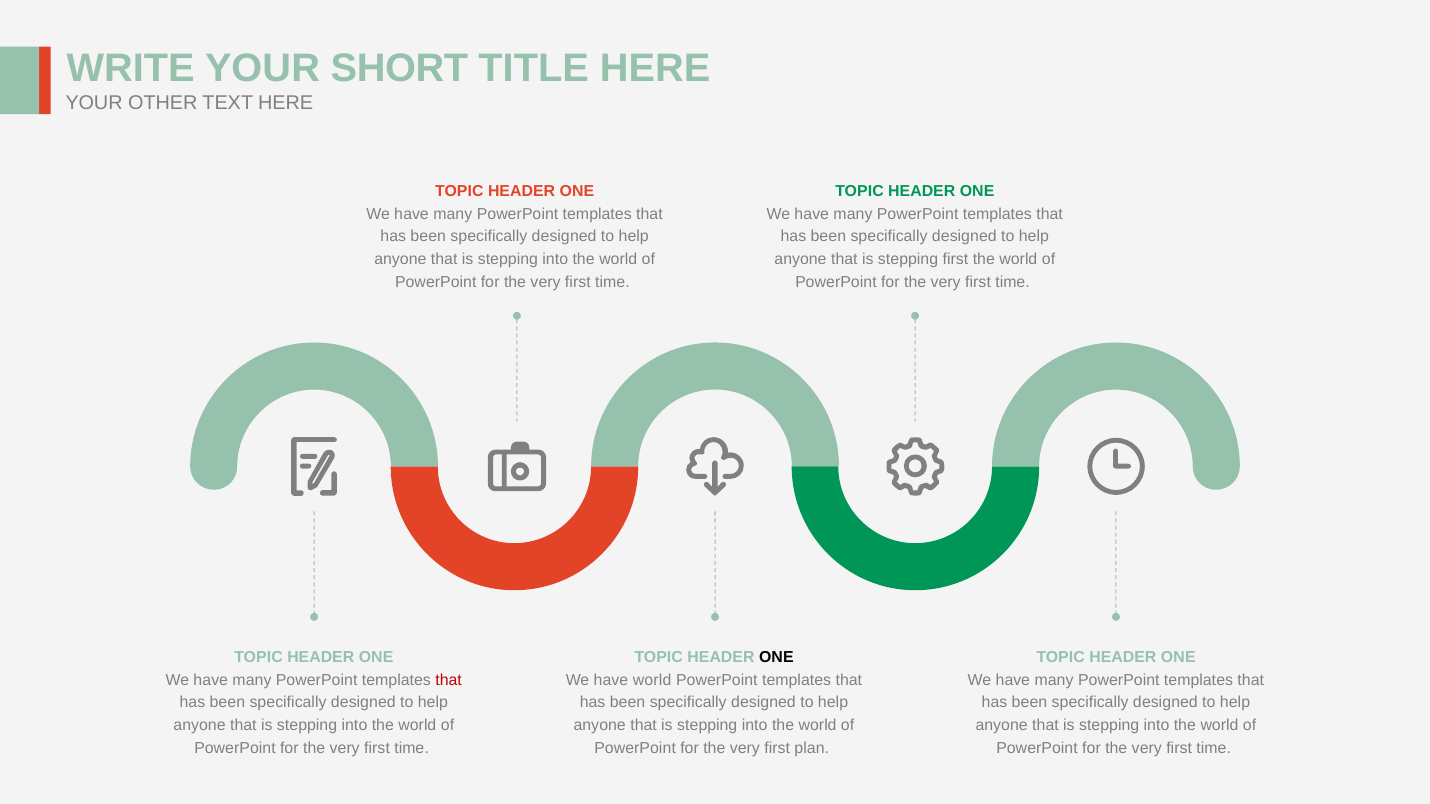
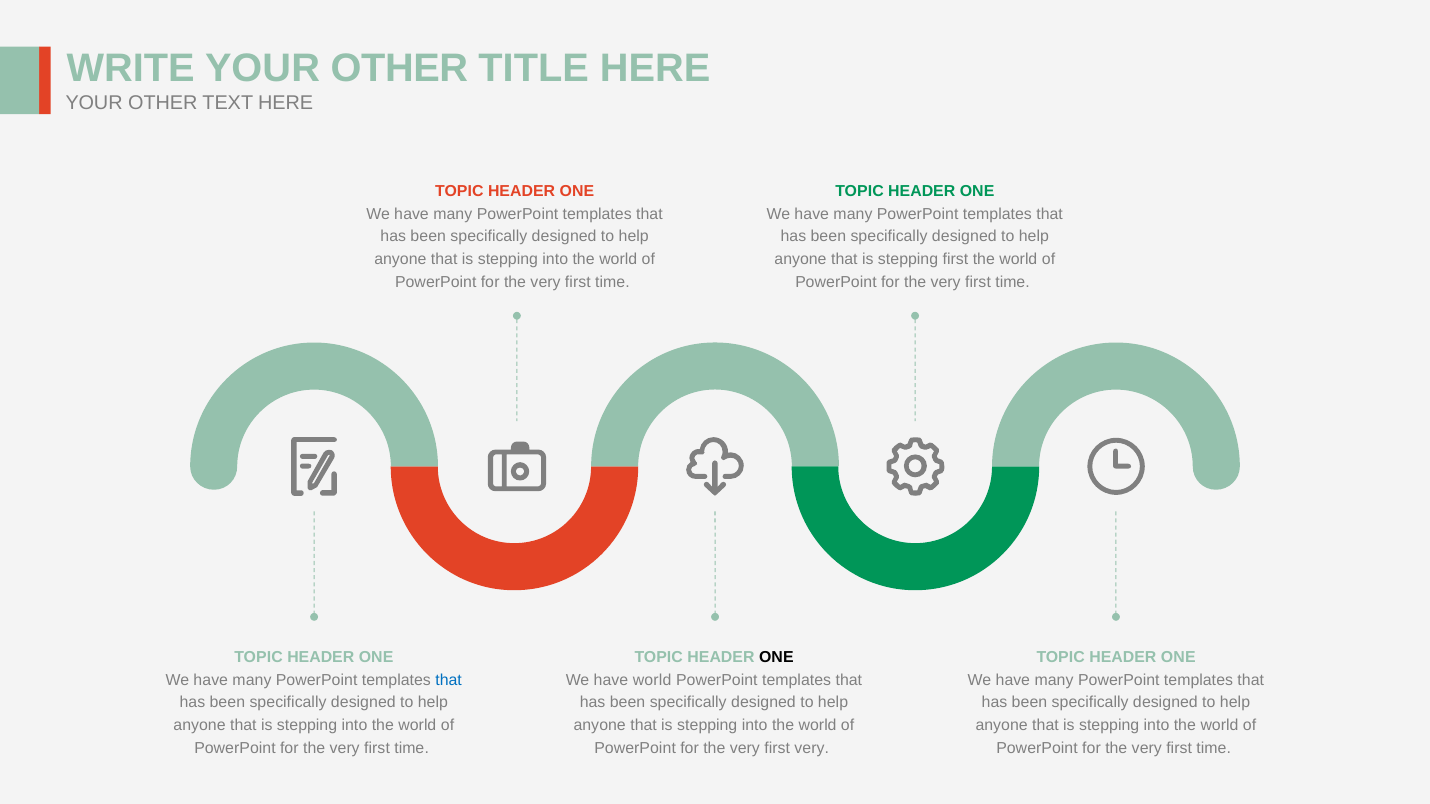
WRITE YOUR SHORT: SHORT -> OTHER (399, 69)
that colour: red -> blue (449, 680)
first plan: plan -> very (812, 748)
